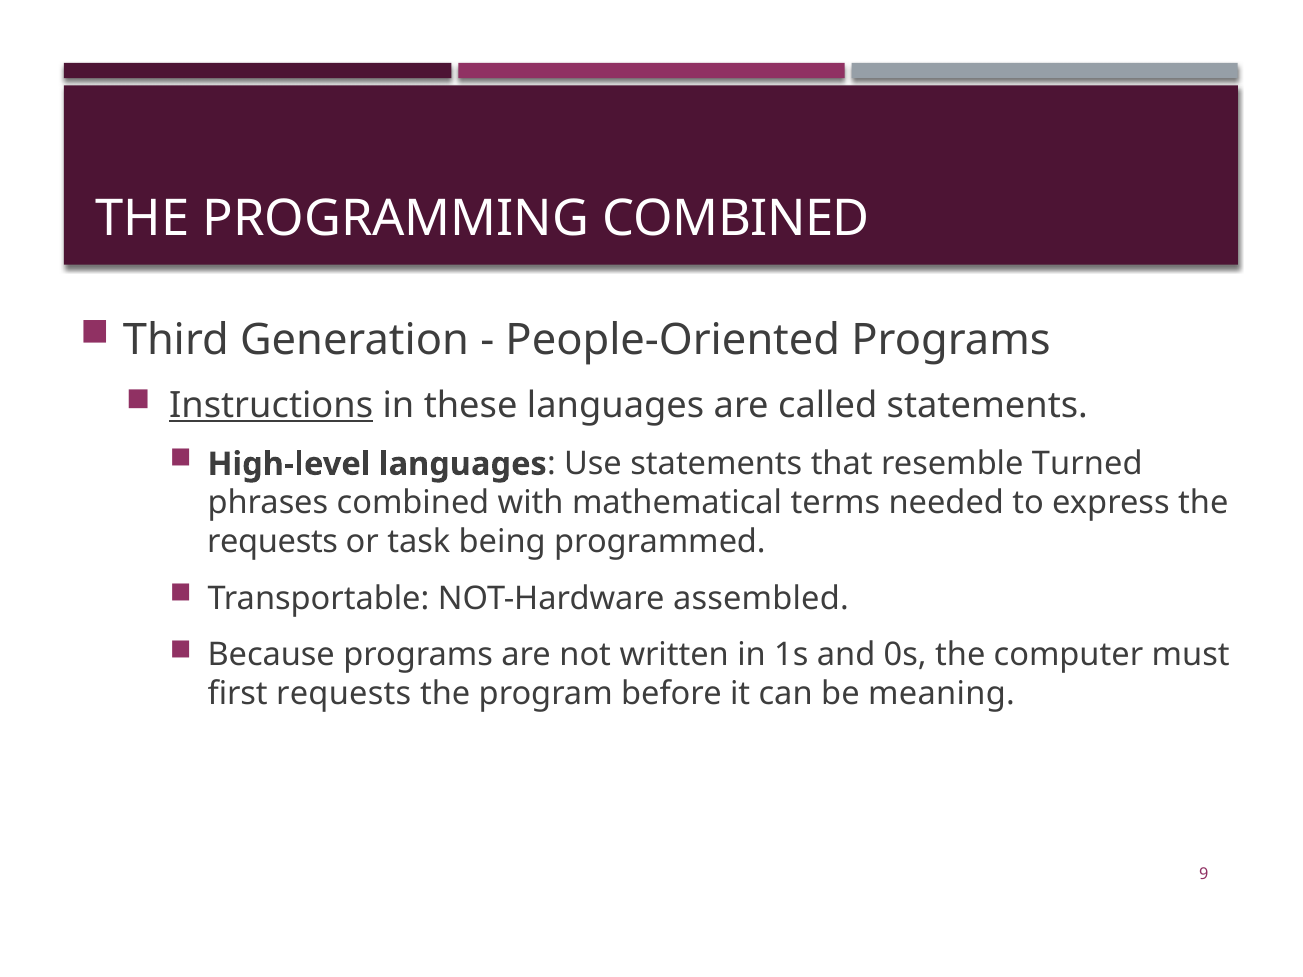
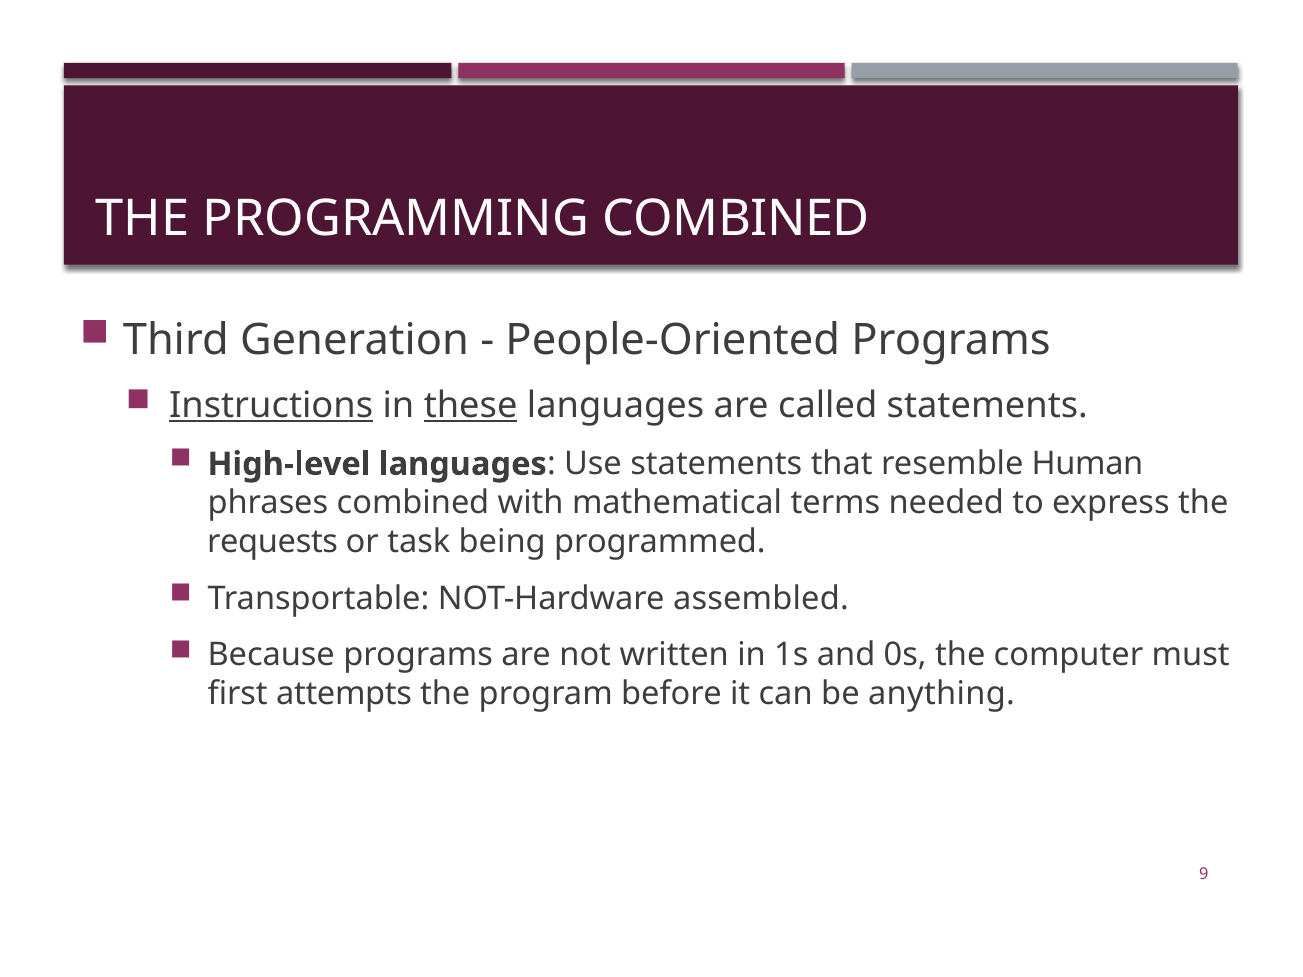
these underline: none -> present (471, 406)
Turned: Turned -> Human (1087, 464)
first requests: requests -> attempts (344, 694)
meaning: meaning -> anything (941, 694)
